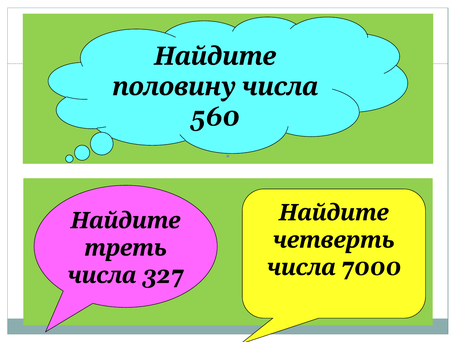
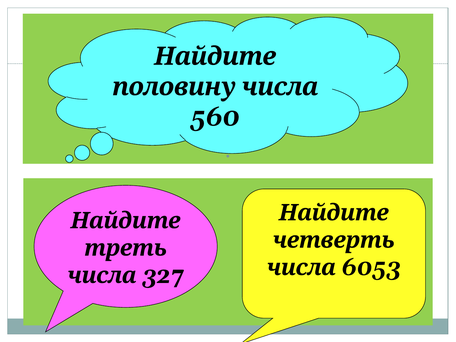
7000: 7000 -> 6053 (371, 268)
